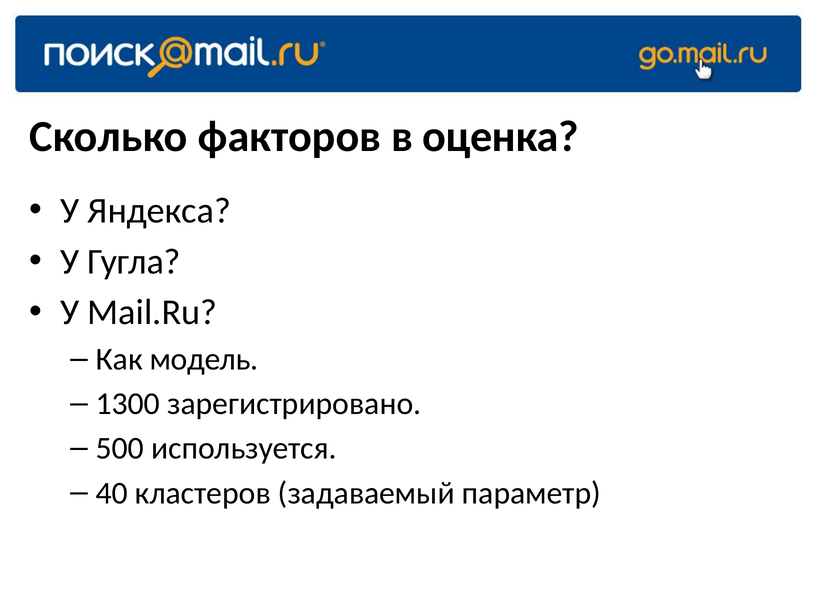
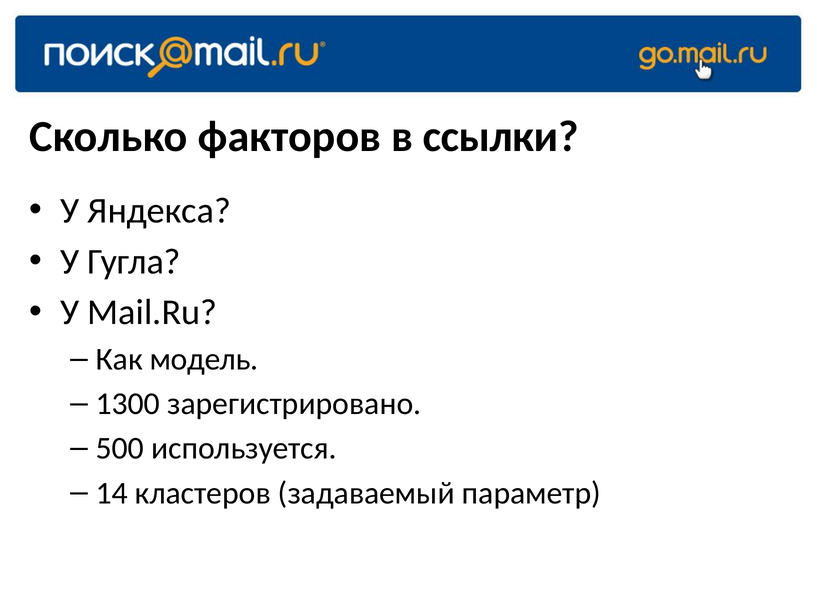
оценка: оценка -> ссылки (501, 137)
40: 40 -> 14 (112, 493)
